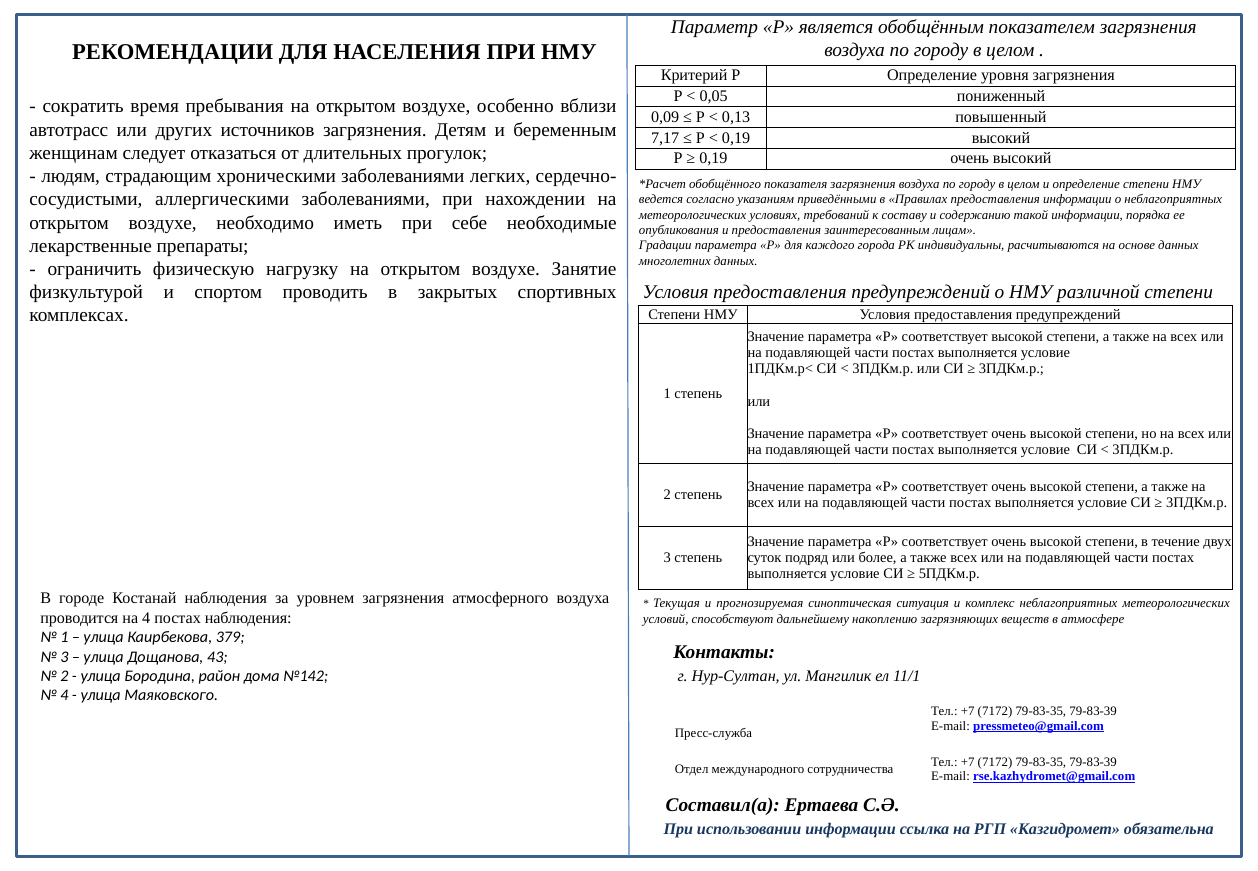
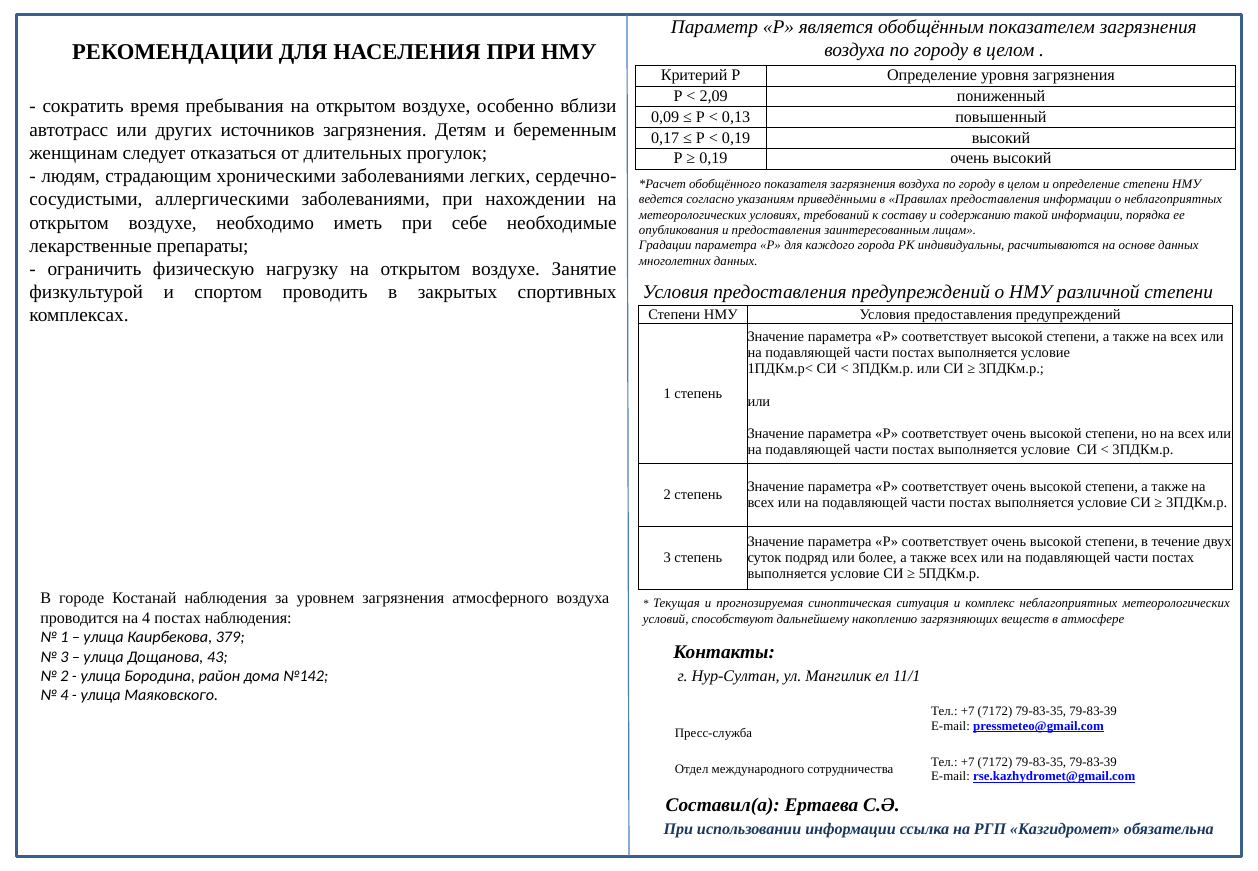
0,05: 0,05 -> 2,09 (714, 96)
7,17: 7,17 -> 0,17 (665, 138)
